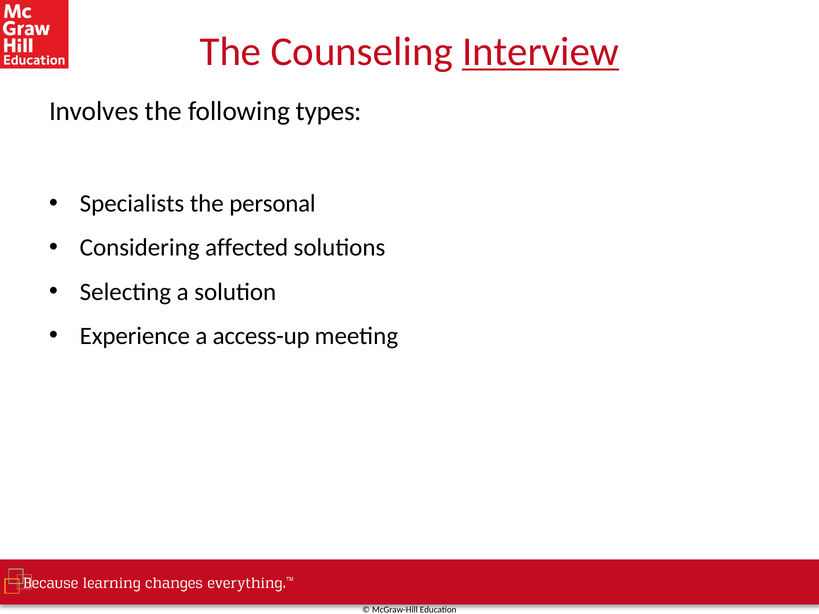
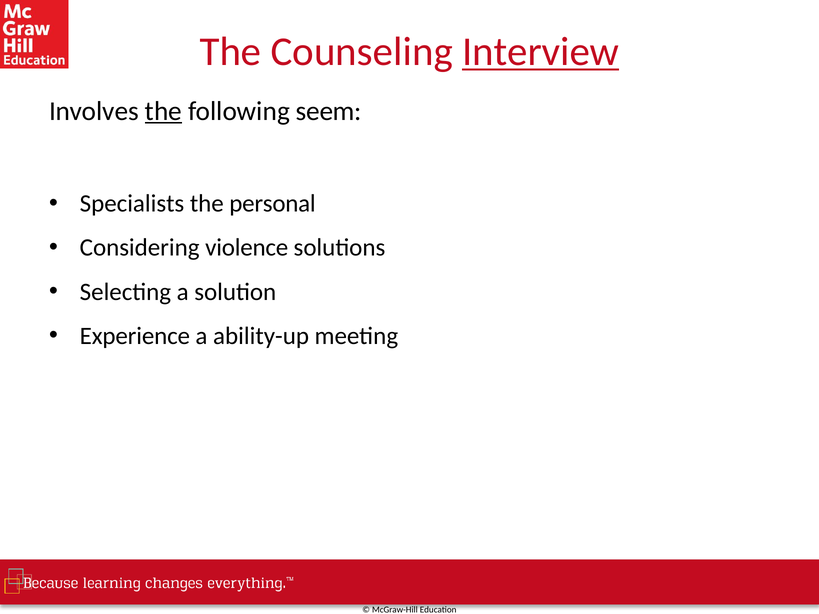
the underline: none -> present (163, 111)
types: types -> seem (329, 111)
affected: affected -> violence (247, 248)
access-up: access-up -> ability-up (261, 336)
